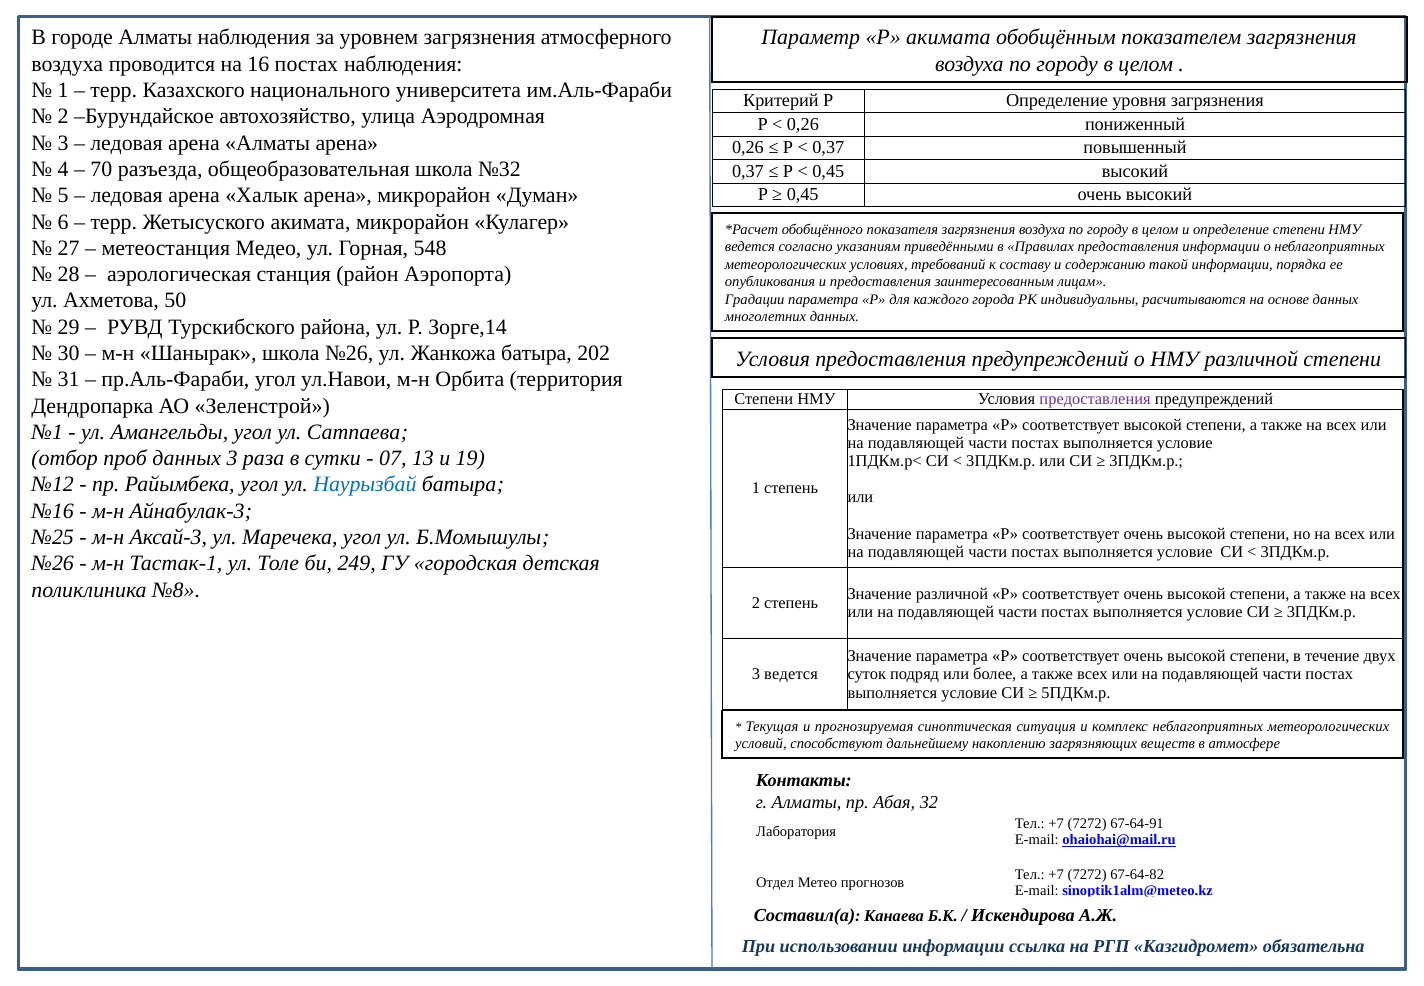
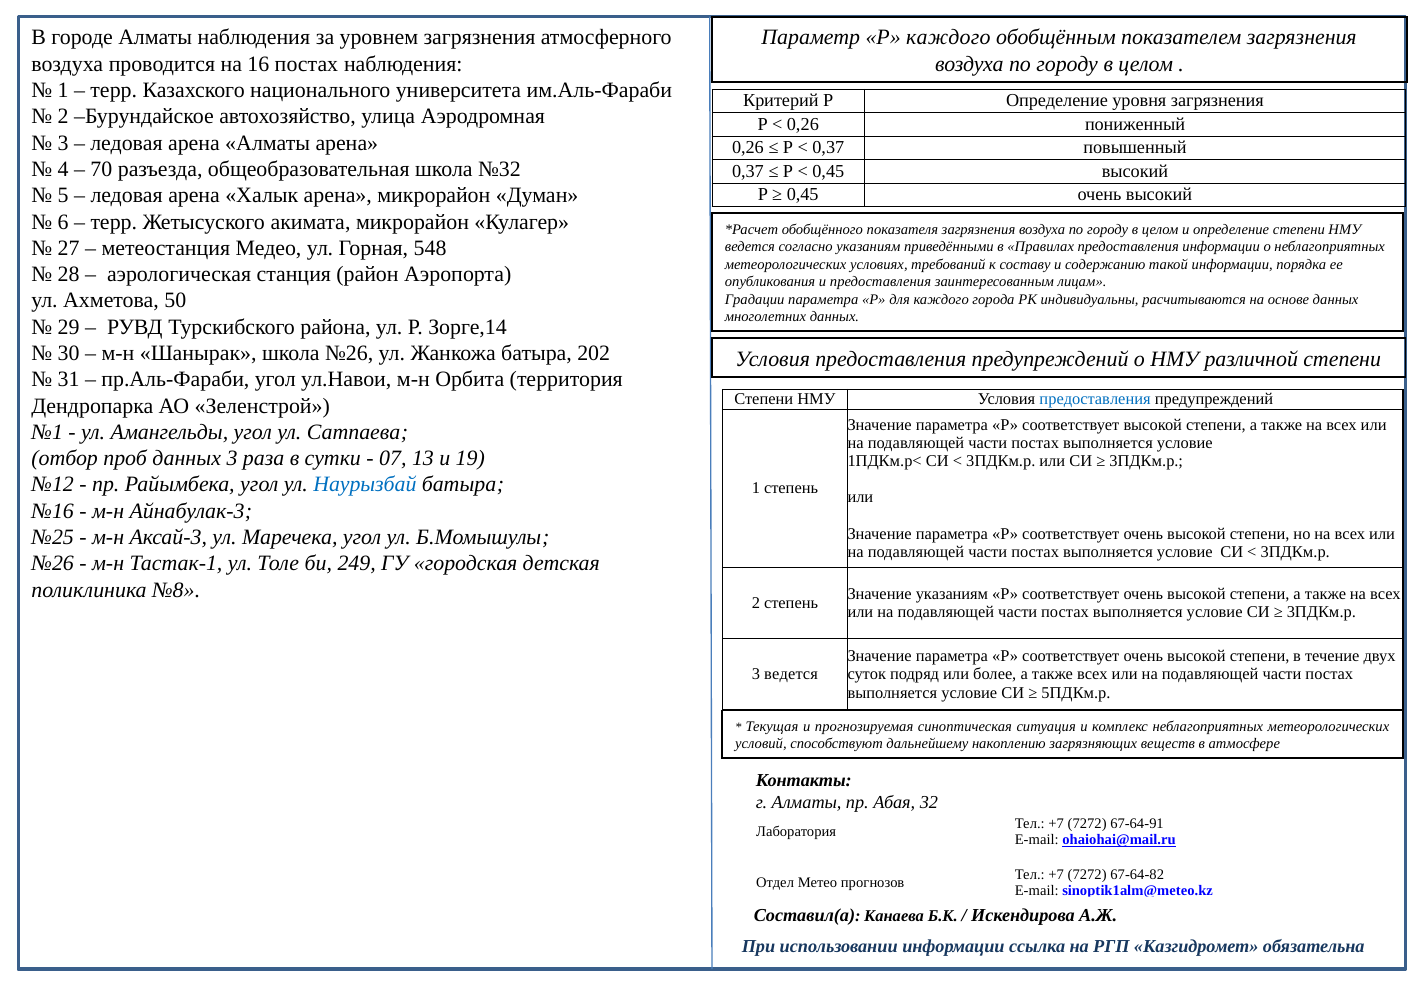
Р акимата: акимата -> каждого (948, 38)
предоставления colour: purple -> blue (1095, 399)
Значение различной: различной -> указаниям (952, 594)
